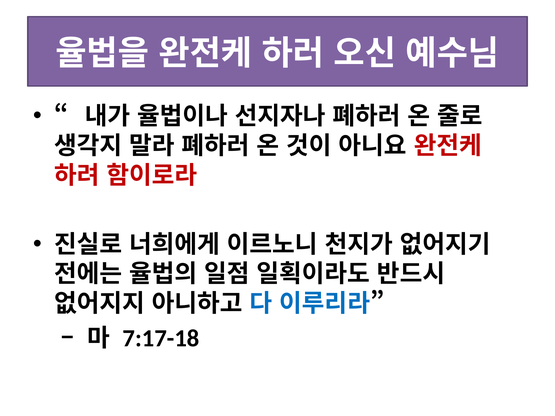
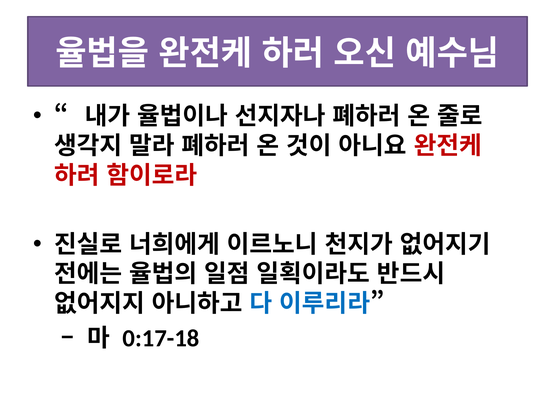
7:17-18: 7:17-18 -> 0:17-18 (161, 338)
